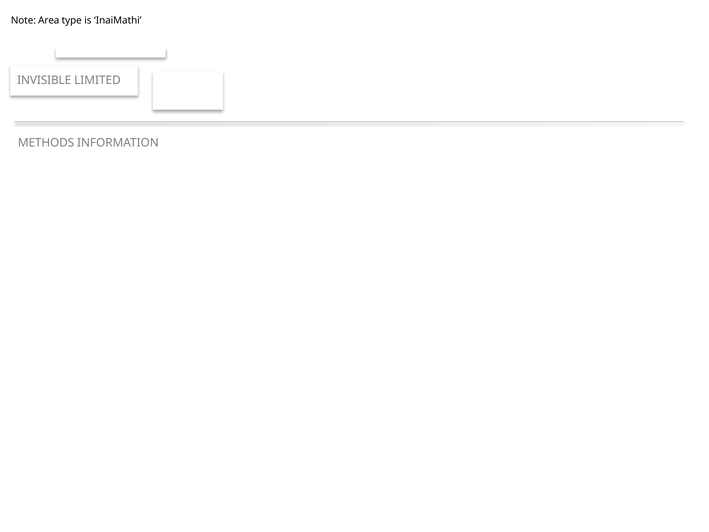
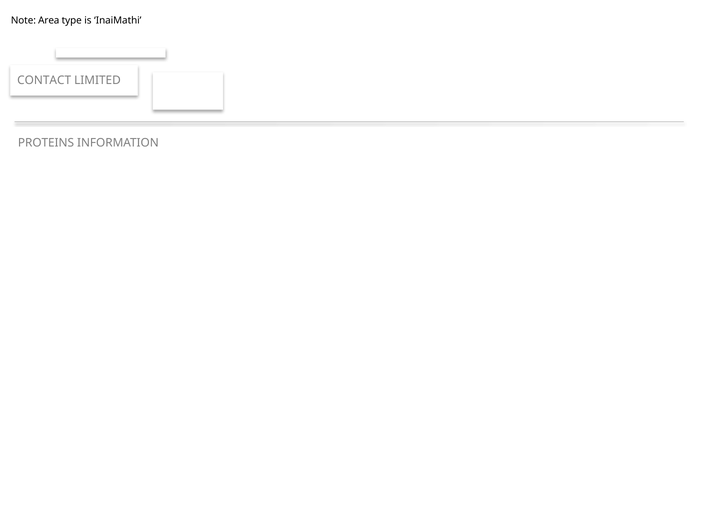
INVISIBLE: INVISIBLE -> CONTACT (44, 80)
METHODS: METHODS -> PROTEINS (46, 143)
